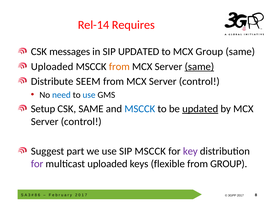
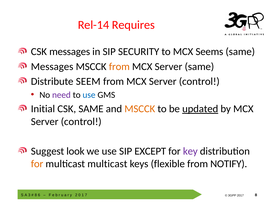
SIP UPDATED: UPDATED -> SECURITY (139, 52)
MCX Group: Group -> Seems (209, 52)
Uploaded: Uploaded -> Messages (52, 67)
same underline: present -> none (199, 67)
need colour: blue -> purple (61, 95)
Setup: Setup -> Initial (43, 109)
MSCCK colour: blue -> orange (140, 109)
part: part -> look (75, 152)
SIP MSCCK: MSCCK -> EXCEPT (150, 152)
for colour: purple -> orange (37, 164)
multicast uploaded: uploaded -> multicast (107, 164)
from GROUP: GROUP -> NOTIFY (229, 164)
